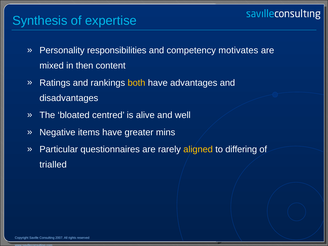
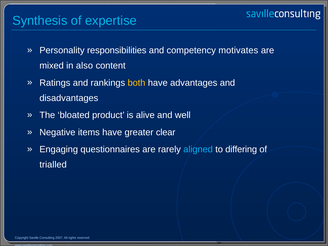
then: then -> also (84, 66)
centred: centred -> product (108, 115)
mins: mins -> clear (166, 132)
Particular: Particular -> Engaging (59, 149)
aligned colour: yellow -> light blue (198, 149)
